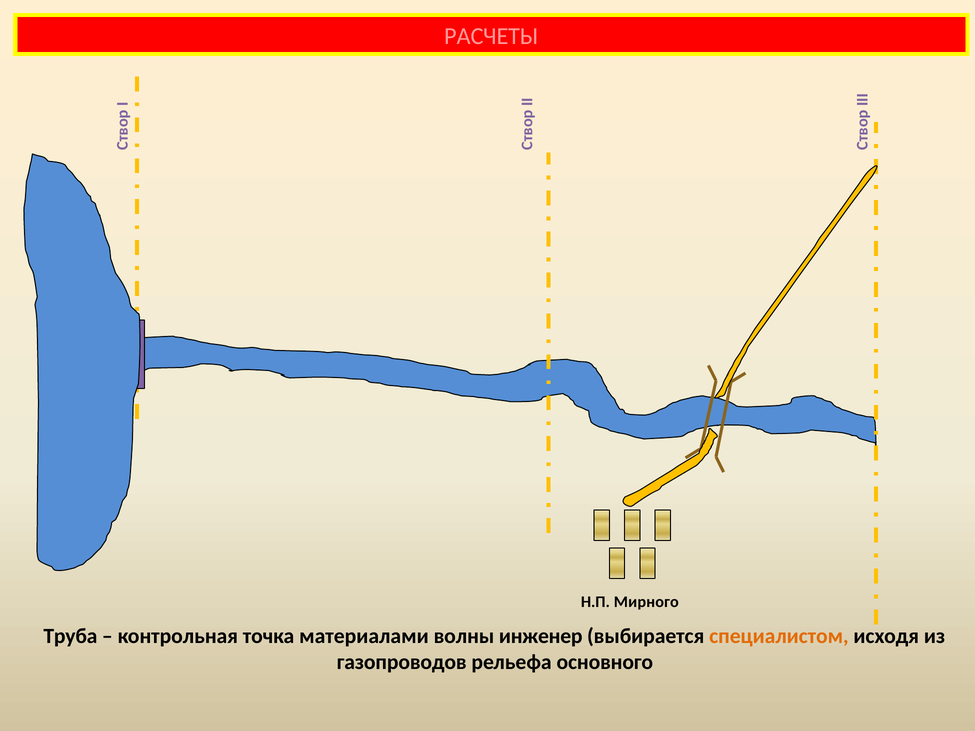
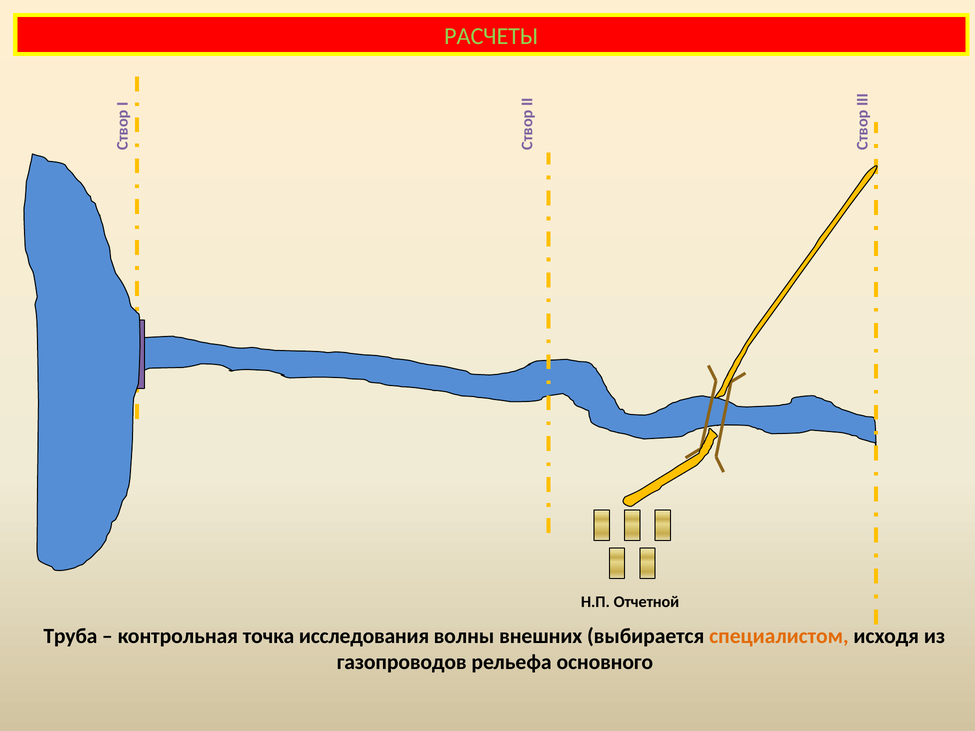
РАСЧЕТЫ colour: pink -> light green (491, 36)
Мирного: Мирного -> Отчетной (646, 602)
материалами: материалами -> исследования (364, 636)
инженер: инженер -> внешних (541, 636)
